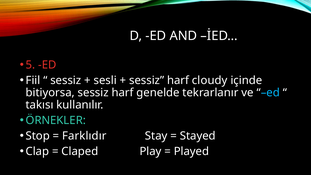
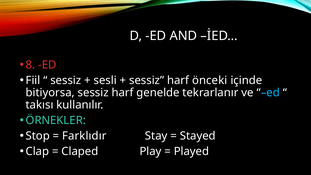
5: 5 -> 8 (30, 65)
cloudy: cloudy -> önceki (210, 80)
